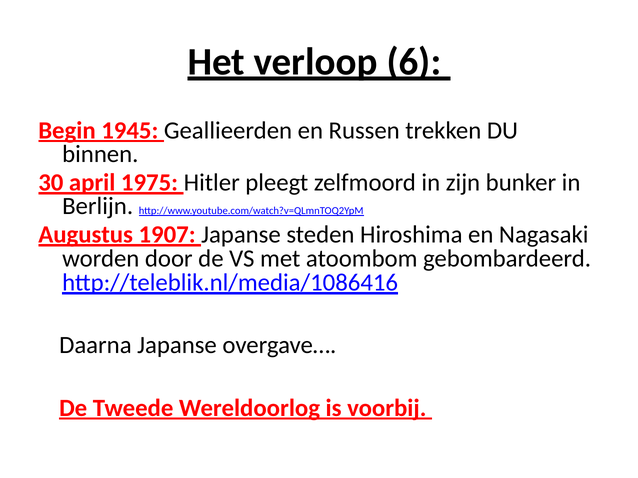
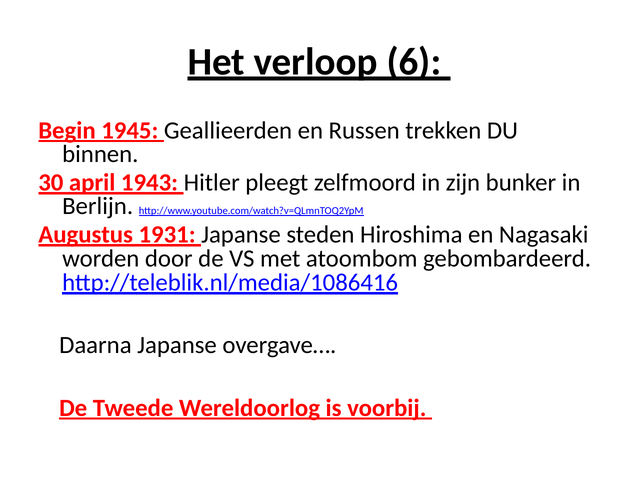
1975: 1975 -> 1943 (150, 183)
1907: 1907 -> 1931 (167, 235)
